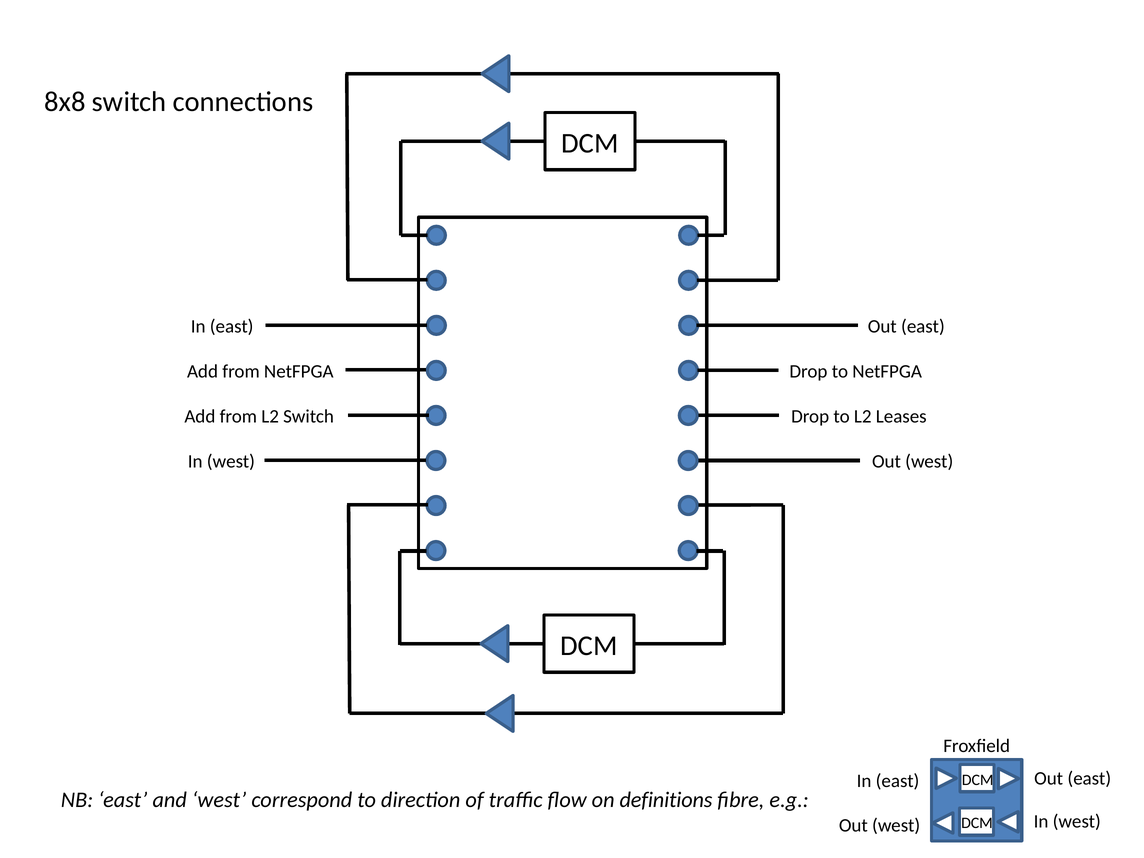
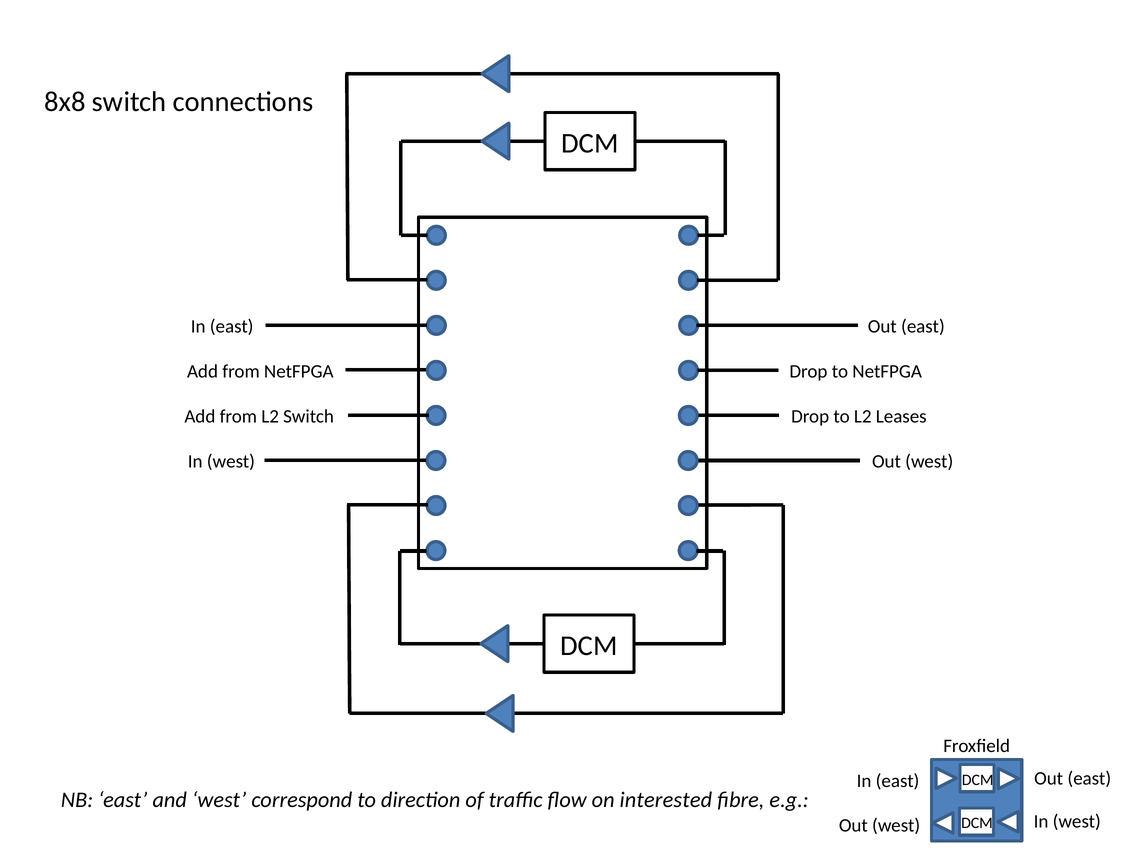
definitions: definitions -> interested (666, 800)
